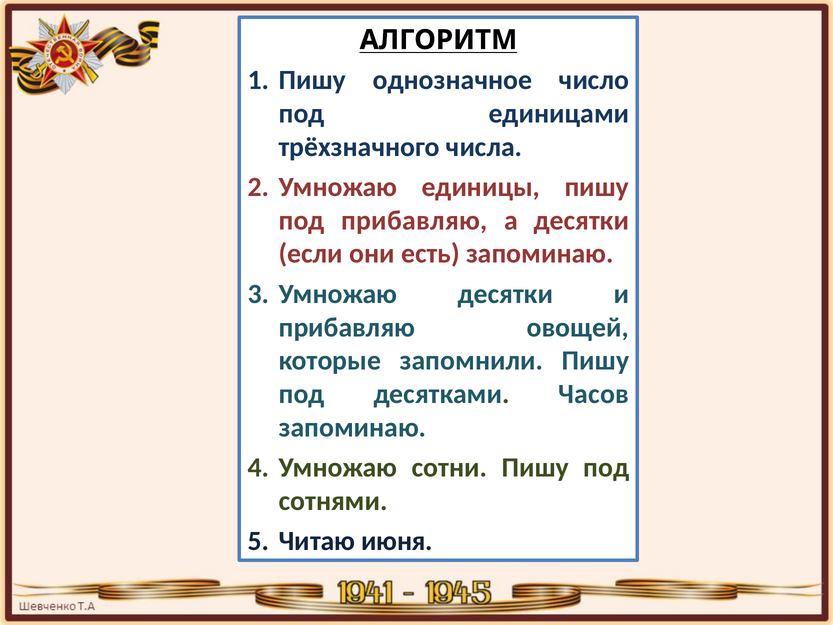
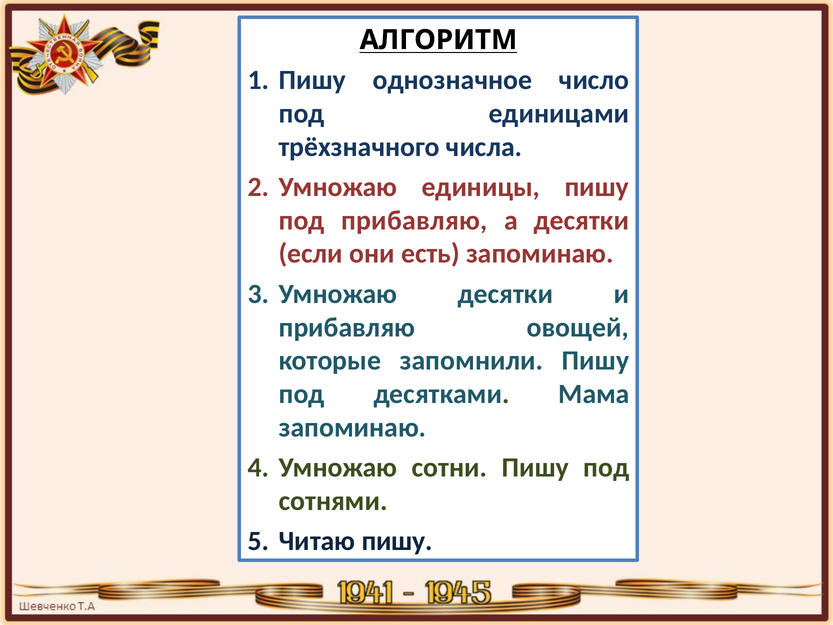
Часов: Часов -> Мама (594, 394)
Читаю июня: июня -> пишу (397, 541)
